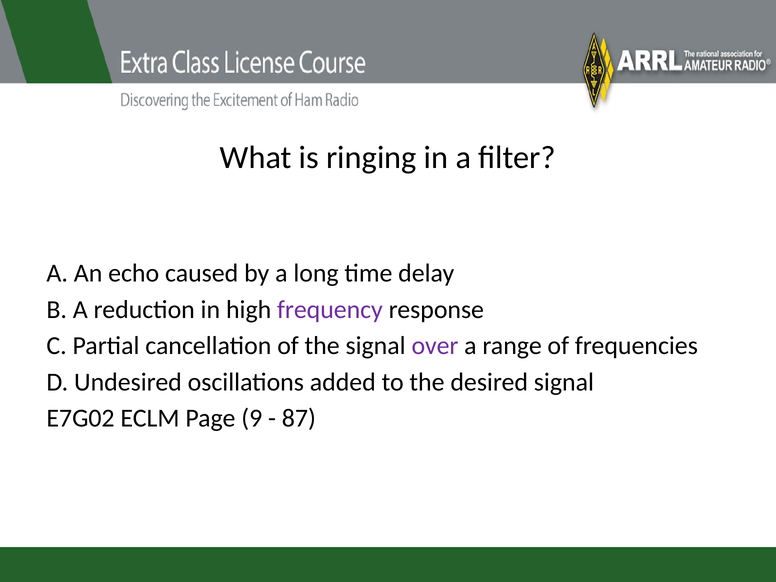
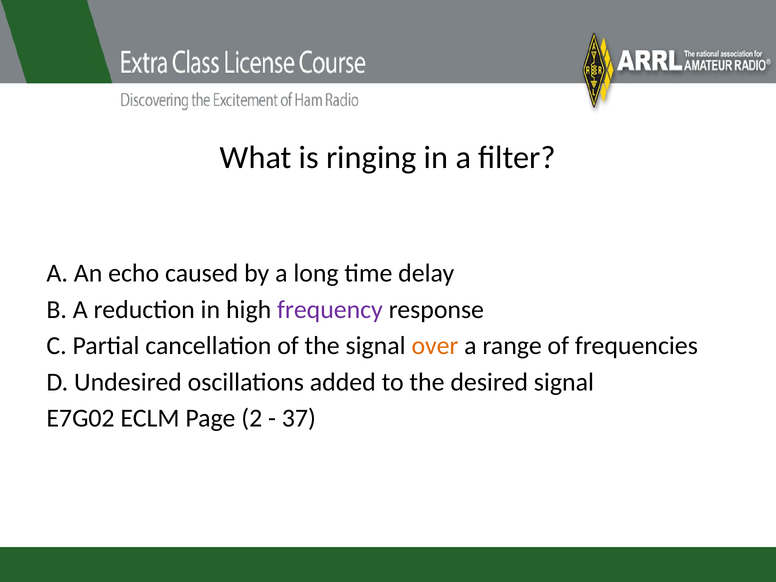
over colour: purple -> orange (435, 346)
9: 9 -> 2 (252, 418)
87: 87 -> 37 (299, 418)
